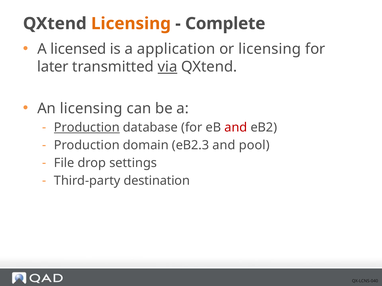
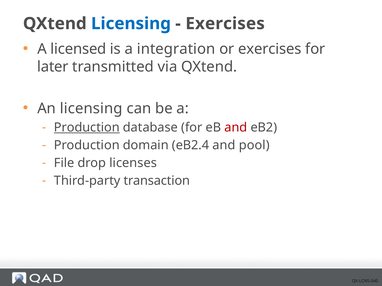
Licensing colour: orange -> blue (131, 24)
Complete: Complete -> Exercises (225, 24)
application: application -> integration (176, 49)
or licensing: licensing -> exercises (270, 49)
via underline: present -> none (167, 67)
eB2.3: eB2.3 -> eB2.4 (191, 145)
settings: settings -> licenses (133, 163)
destination: destination -> transaction (157, 181)
